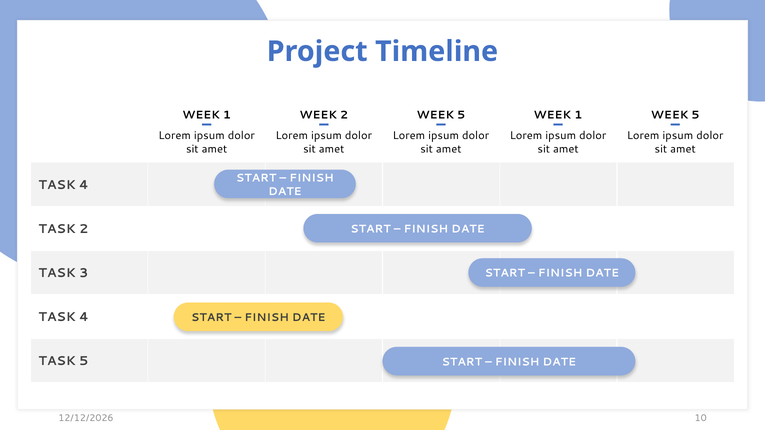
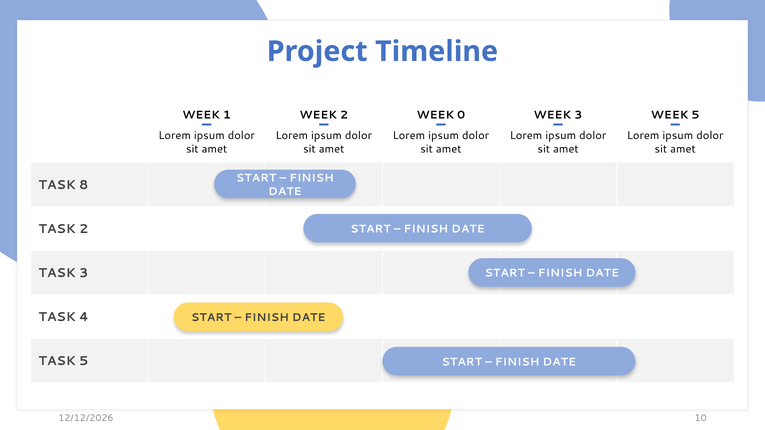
5: 5 -> 0 (461, 115)
1: 1 -> 3 (578, 115)
4: 4 -> 8 (84, 185)
